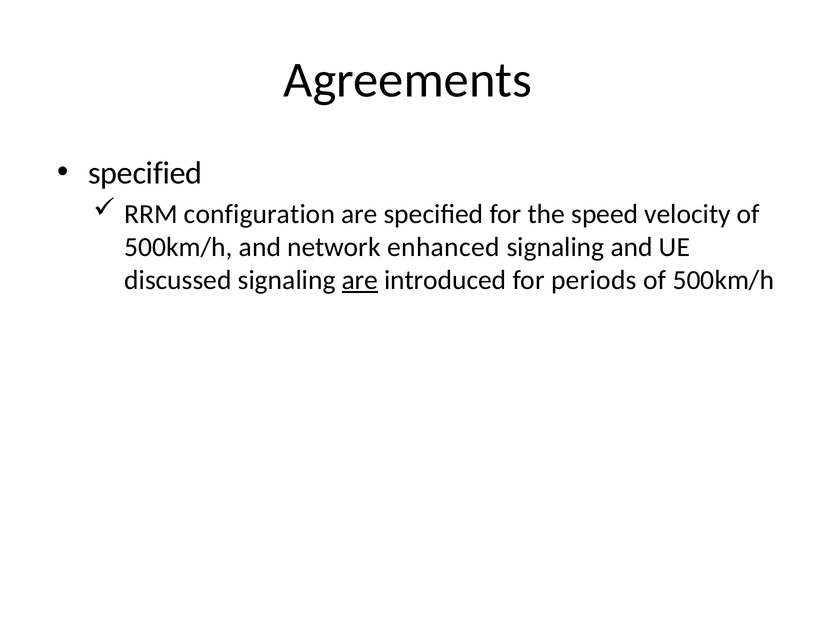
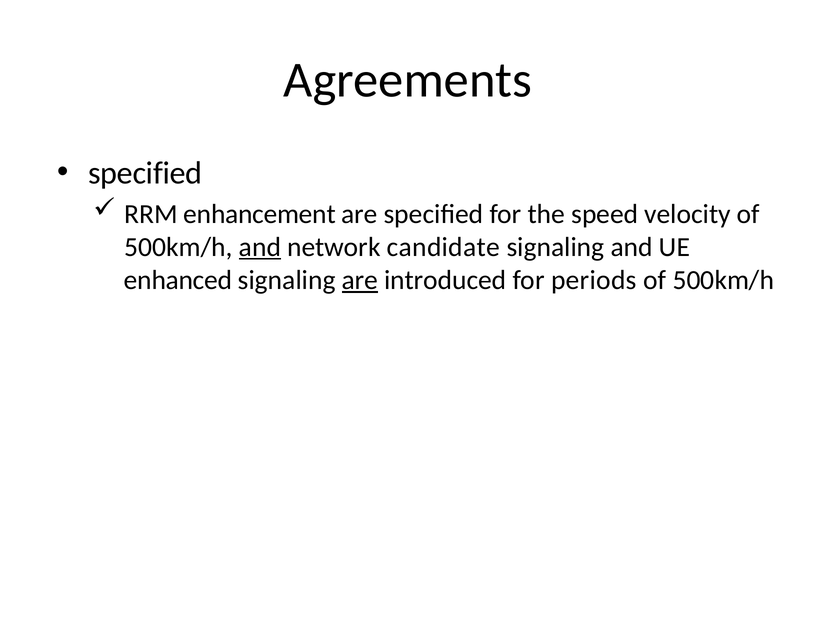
configuration: configuration -> enhancement (260, 214)
and underline: none -> present (260, 247)
enhanced: enhanced -> candidate (443, 247)
discussed: discussed -> enhanced (178, 280)
